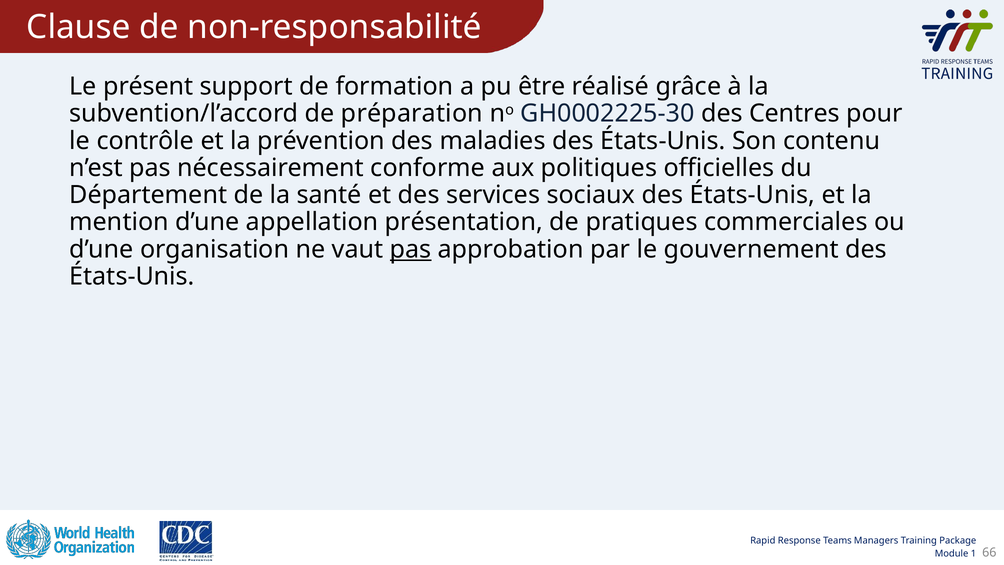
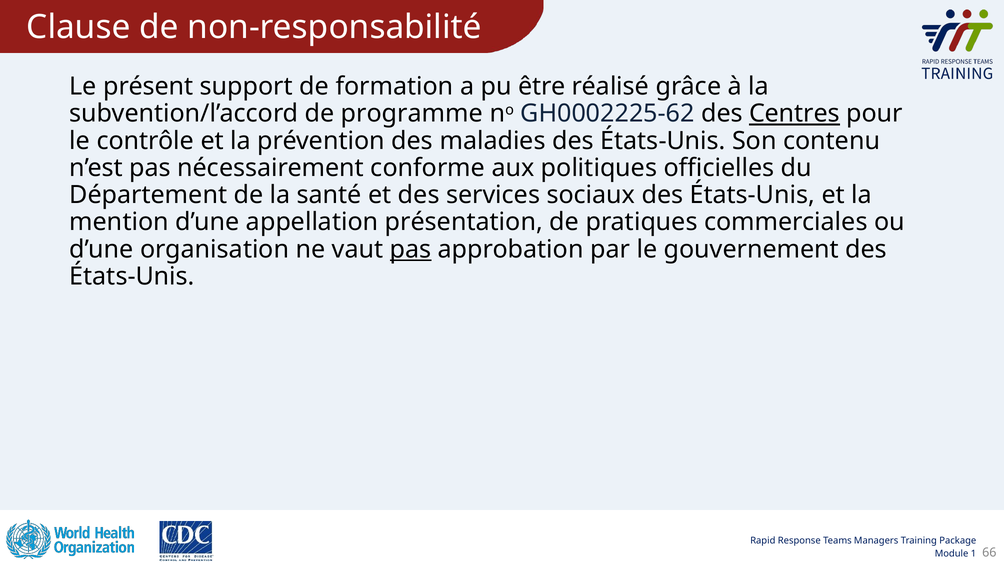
préparation: préparation -> programme (412, 114)
GH0002225-30: GH0002225-30 -> GH0002225-62 (607, 114)
Centres underline: none -> present (794, 114)
